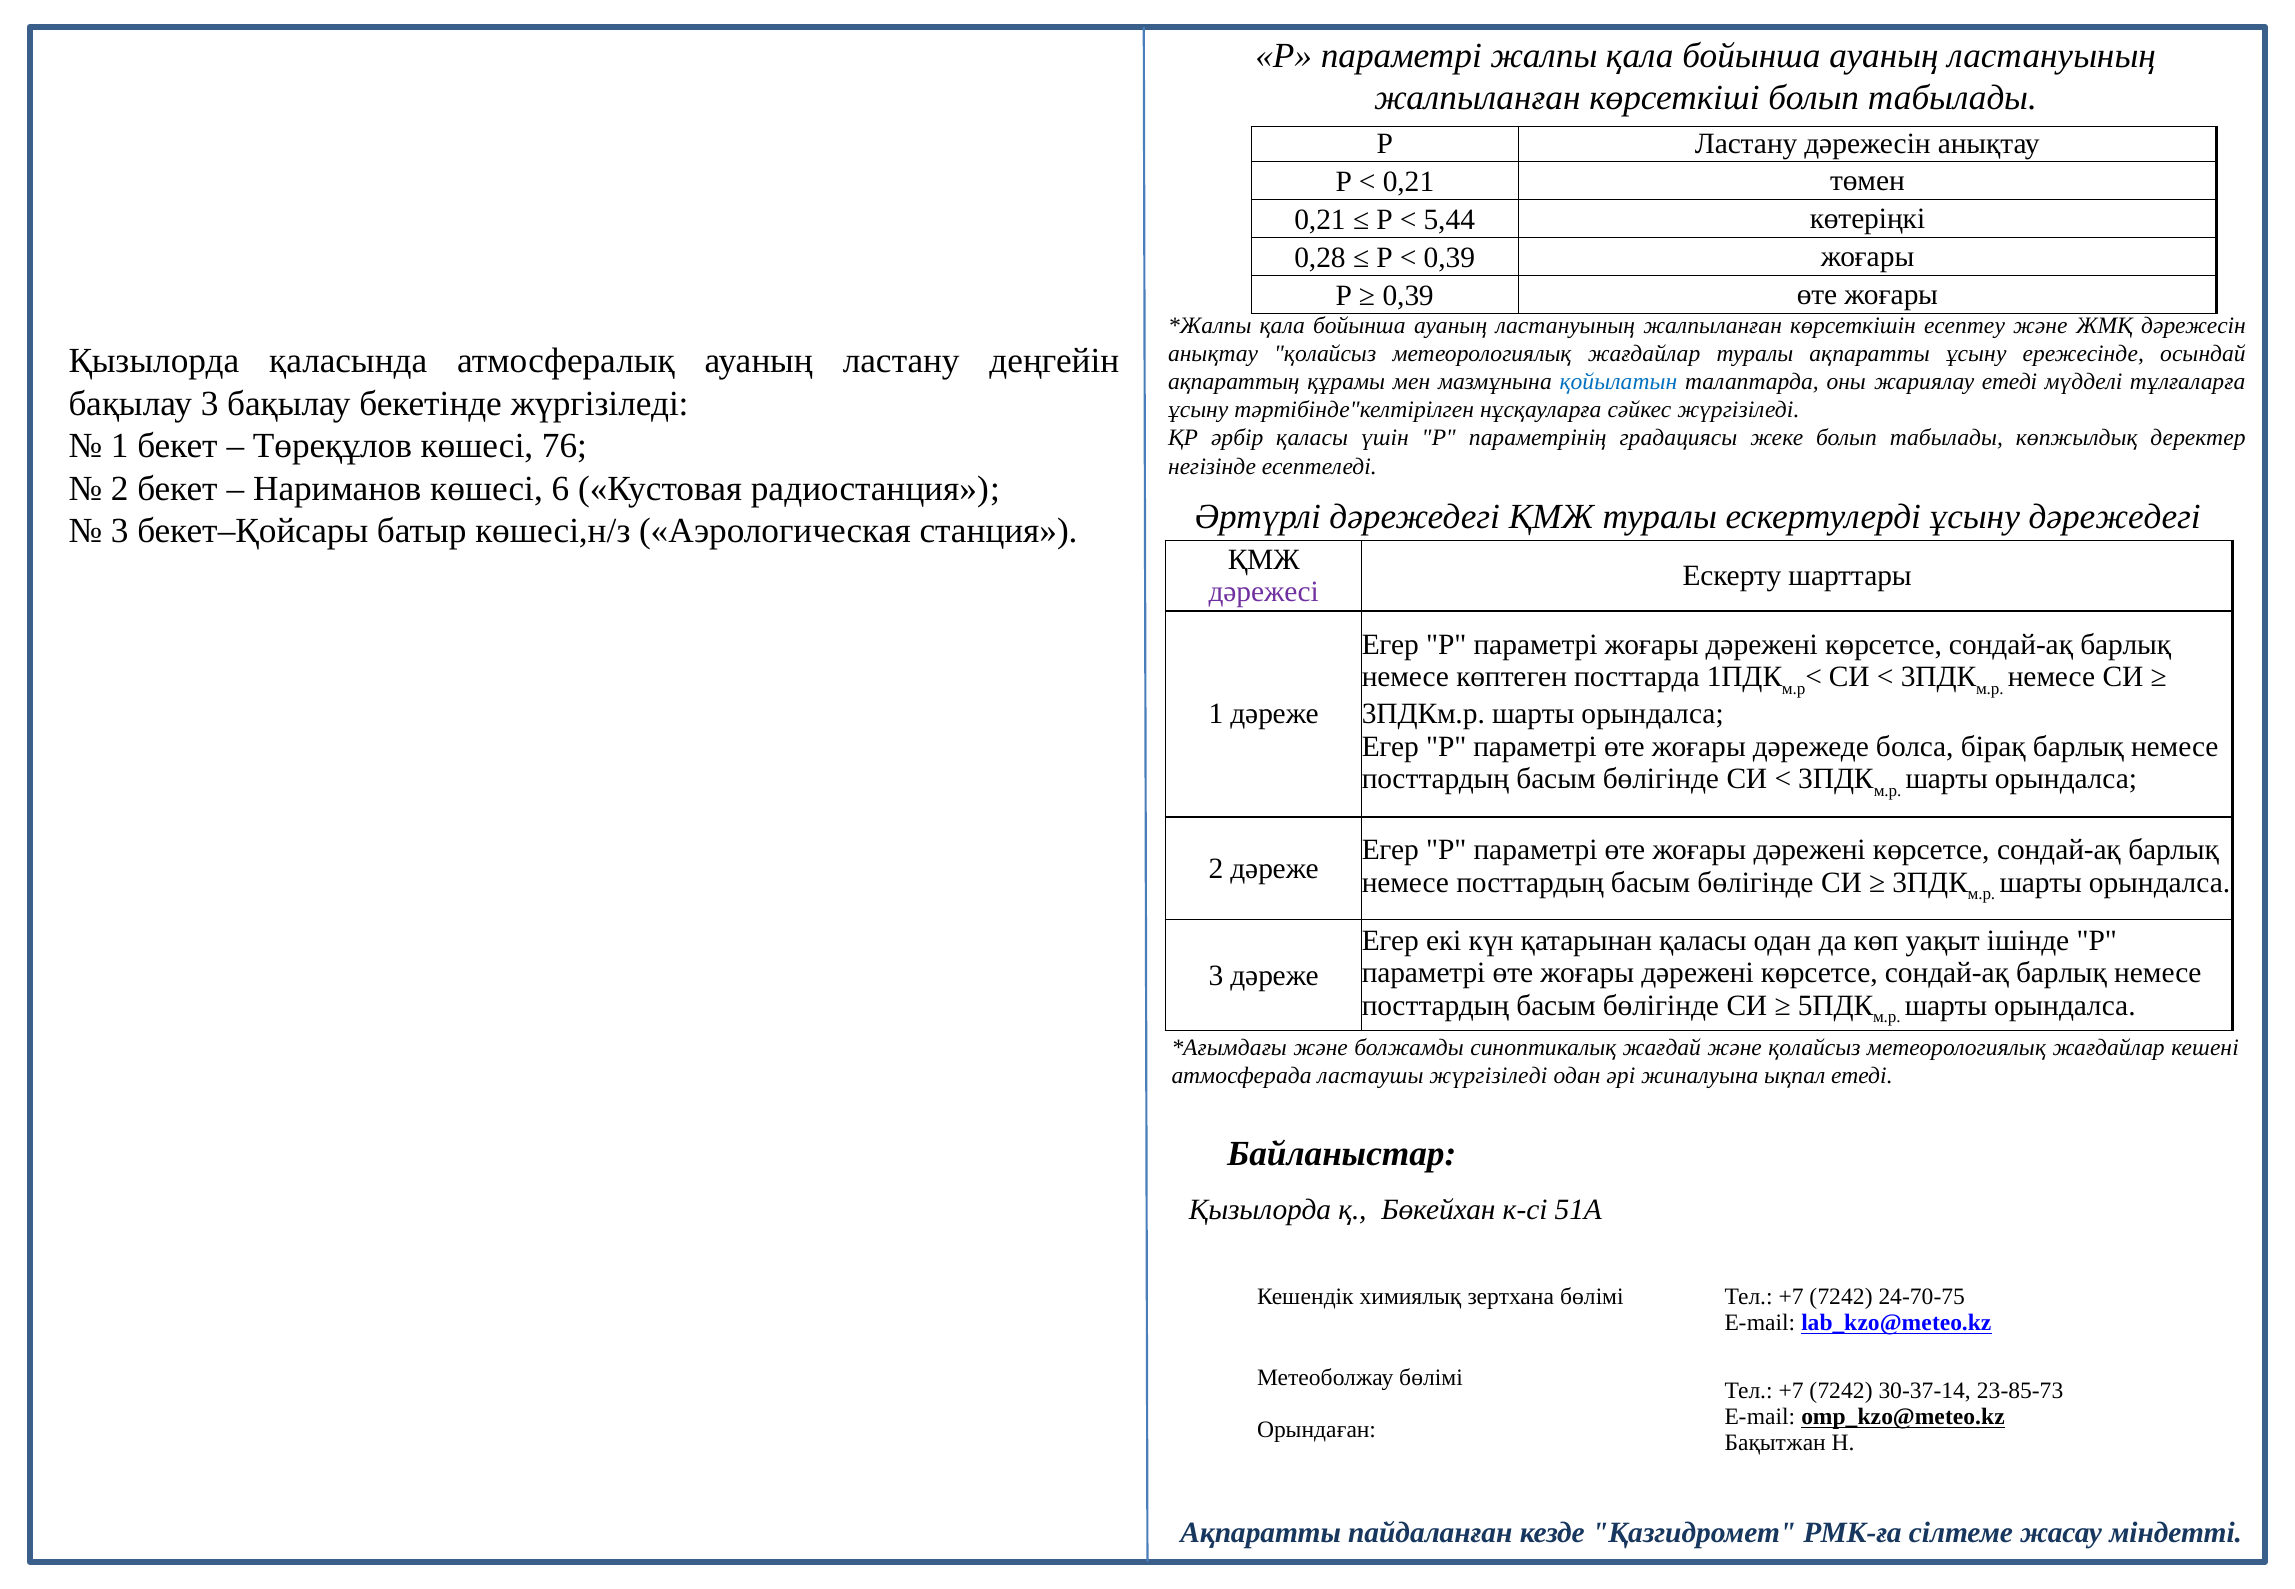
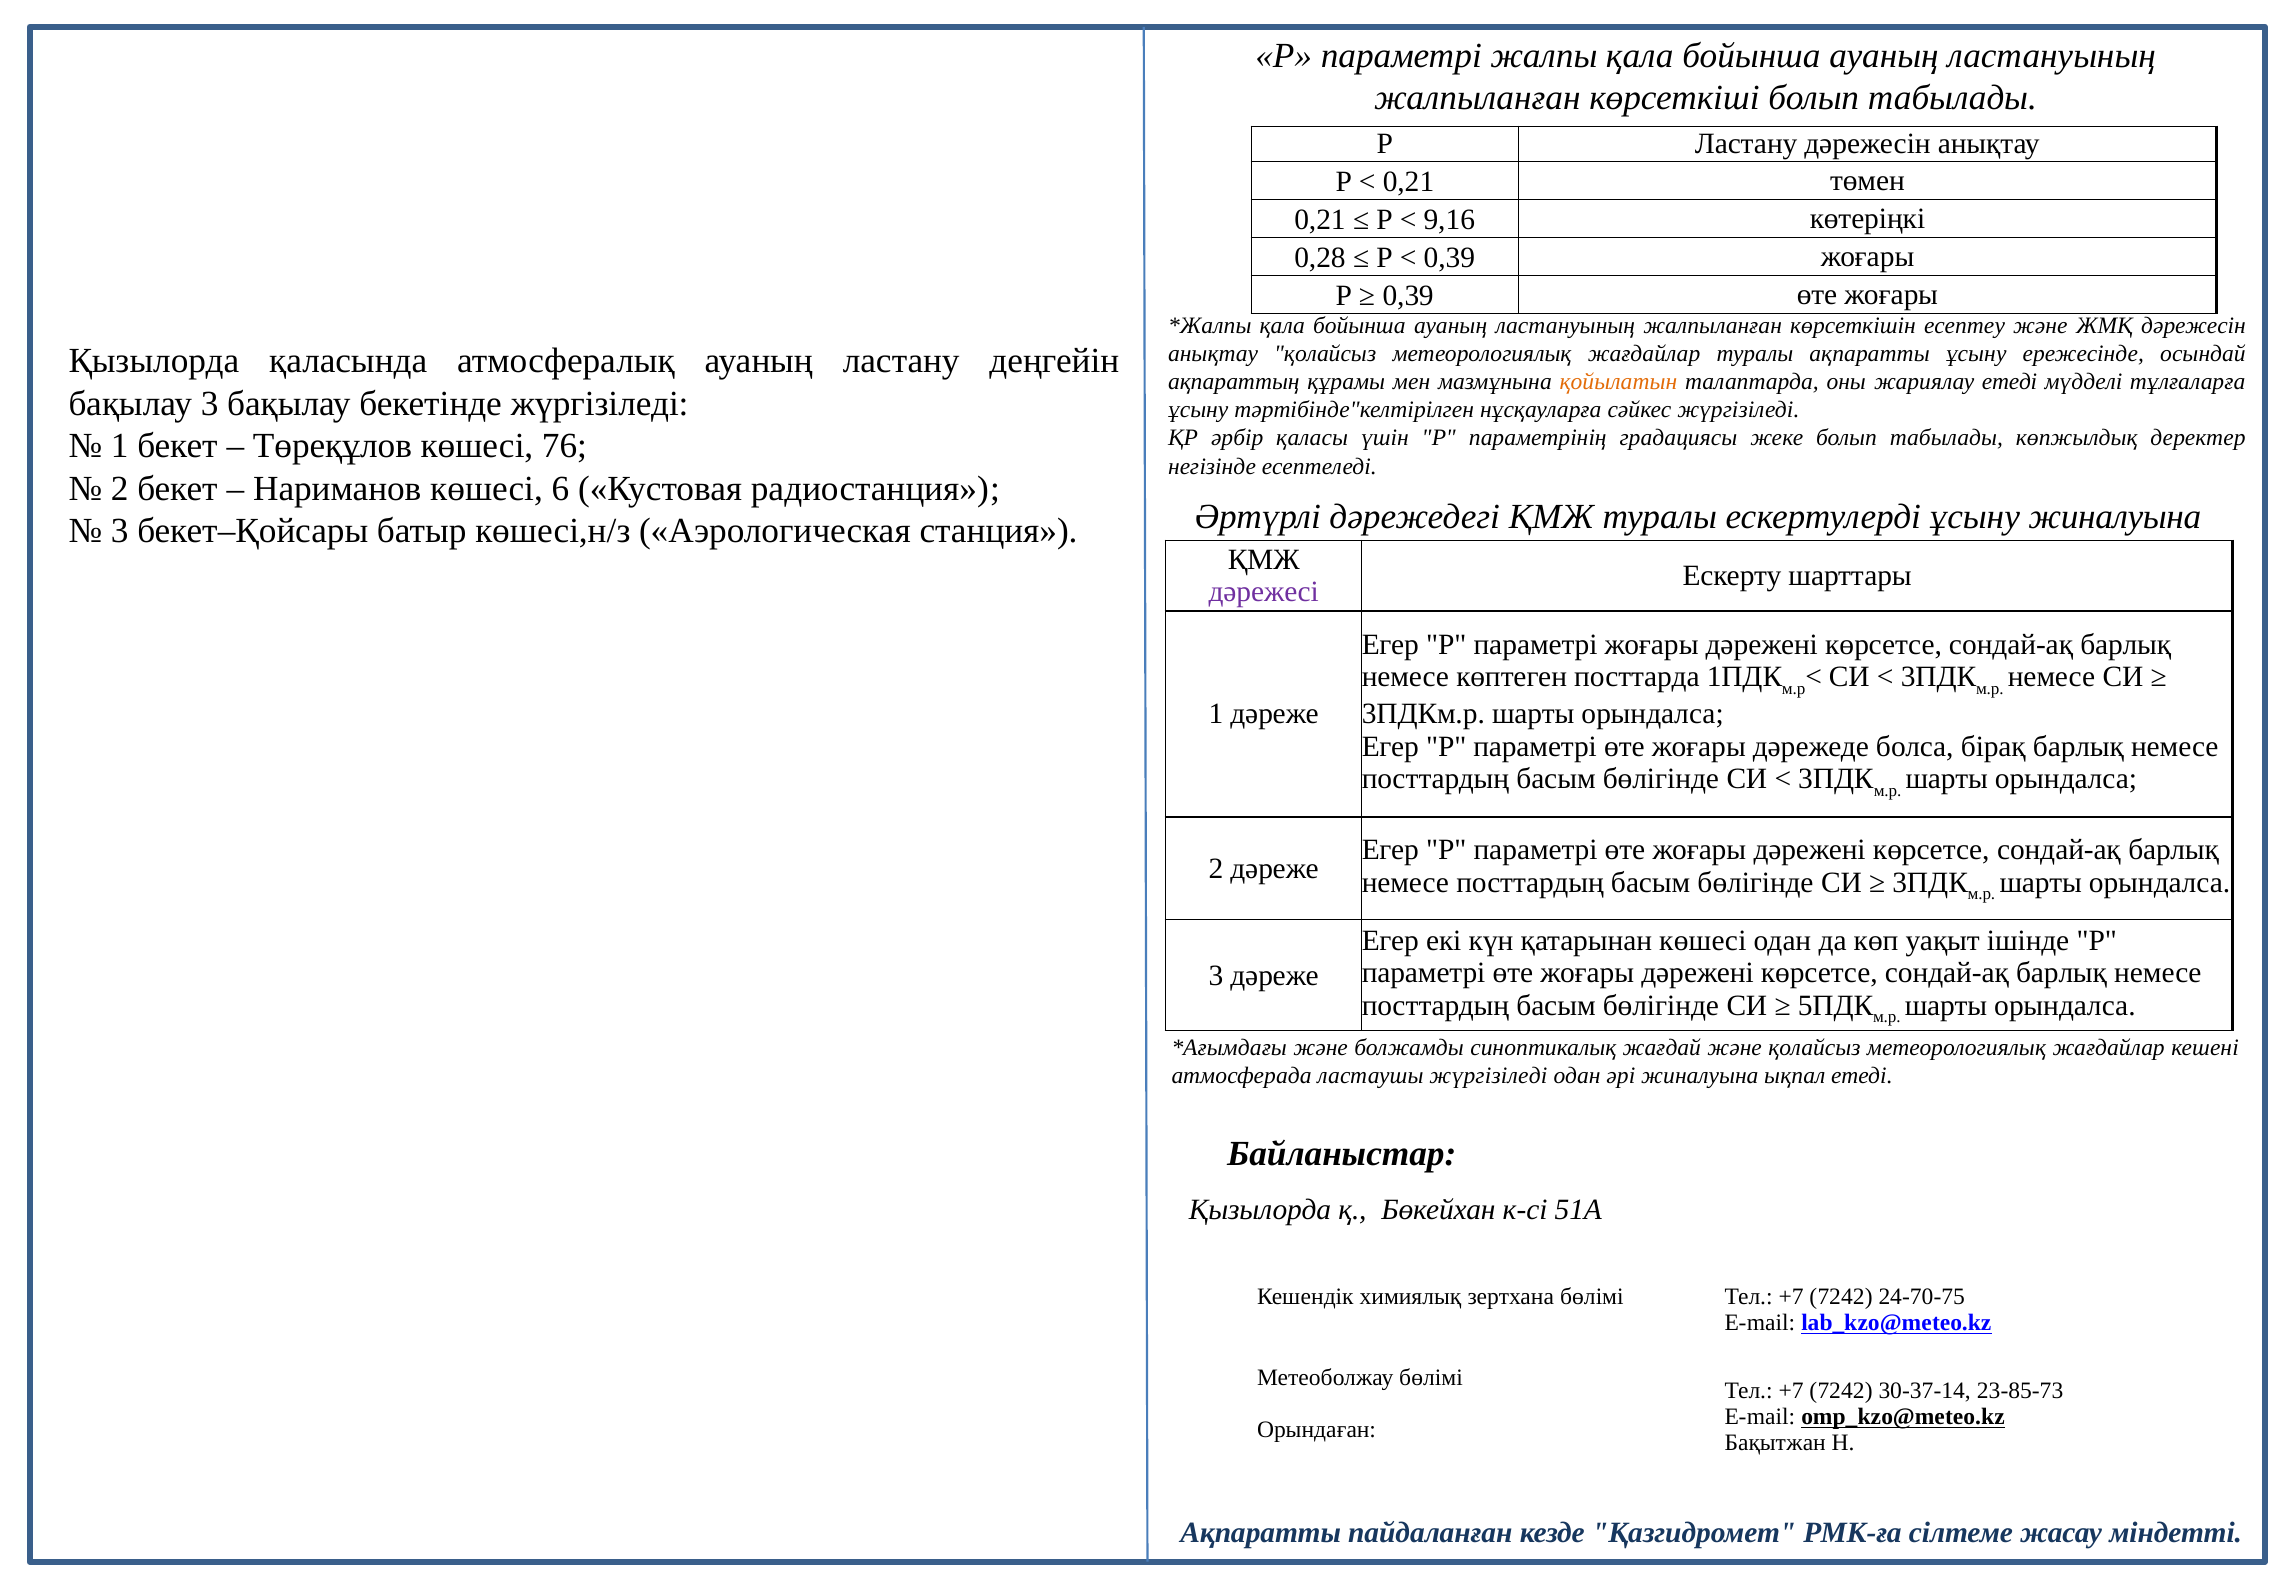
5,44: 5,44 -> 9,16 (1449, 220)
қойылатын colour: blue -> orange (1618, 382)
ұсыну дәрежедегі: дәрежедегі -> жиналуына (2115, 516)
қатарынан қаласы: қаласы -> көшесі (1703, 940)
